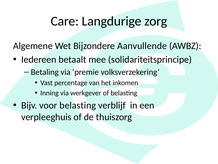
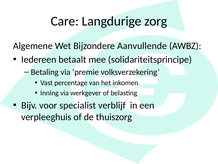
voor belasting: belasting -> specialist (78, 105)
